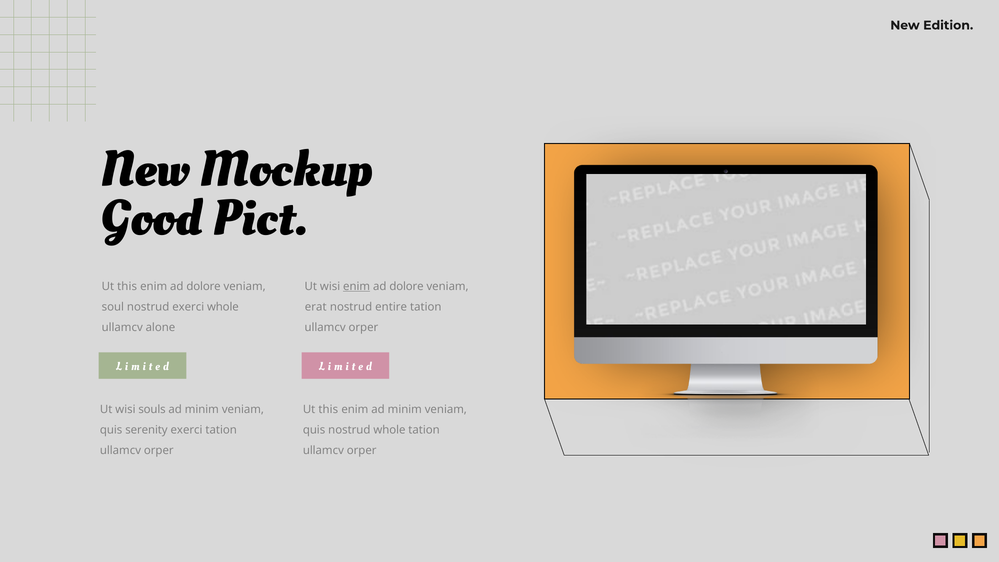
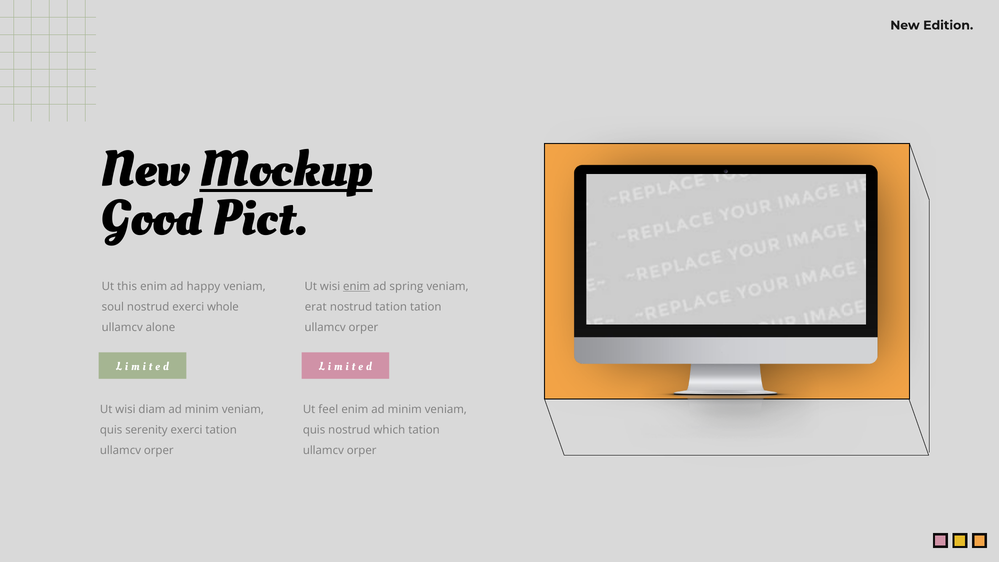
Mockup underline: none -> present (286, 169)
dolore: dolore -> happy (203, 286)
dolore: dolore -> spring (406, 286)
nostrud entire: entire -> tation (391, 307)
souls: souls -> diam (152, 409)
this: this -> feel (328, 409)
nostrud whole: whole -> which (389, 430)
